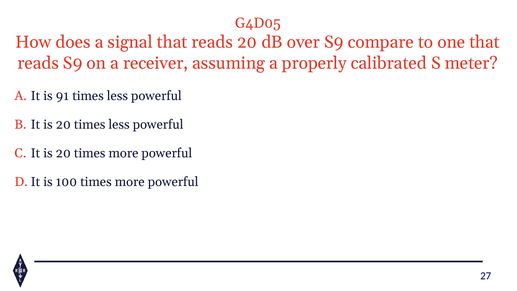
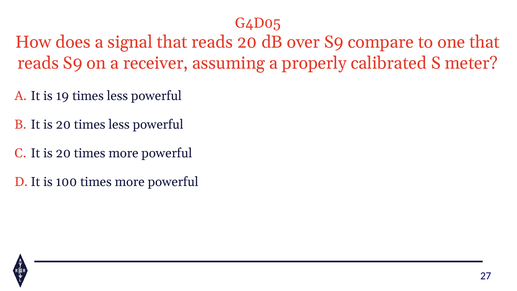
91: 91 -> 19 (62, 96)
